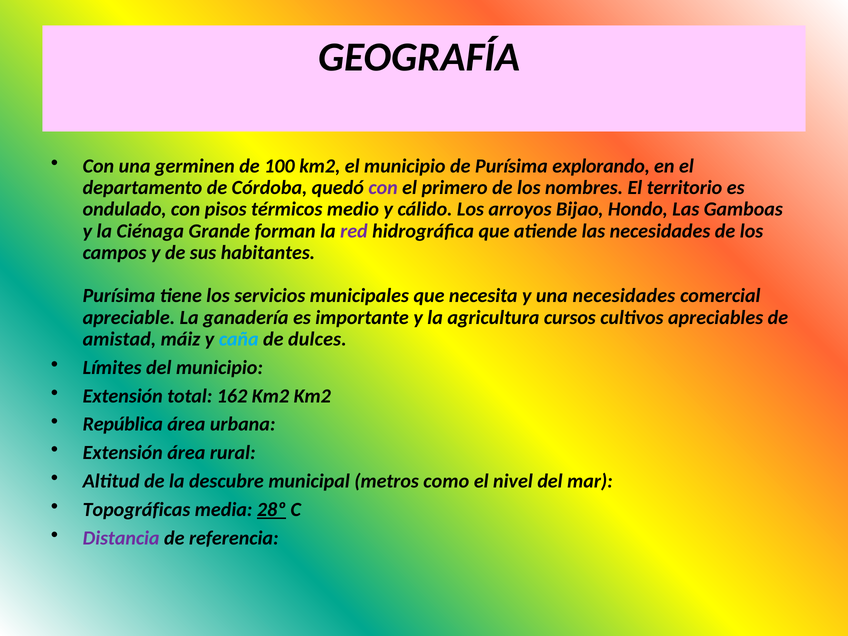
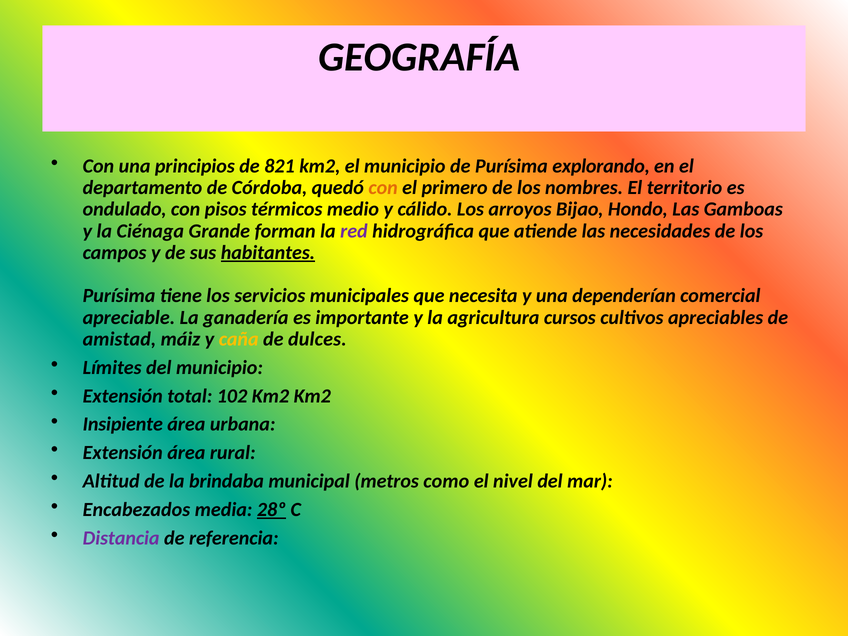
germinen: germinen -> principios (195, 166)
100: 100 -> 821 (279, 166)
con colour: purple -> orange (383, 188)
habitantes underline: none -> present (268, 253)
una necesidades: necesidades -> dependerían (624, 296)
caña colour: light blue -> yellow (239, 339)
162: 162 -> 102 (232, 396)
República: República -> Insipiente (123, 424)
descubre: descubre -> brindaba (226, 481)
Topográficas: Topográficas -> Encabezados (136, 510)
